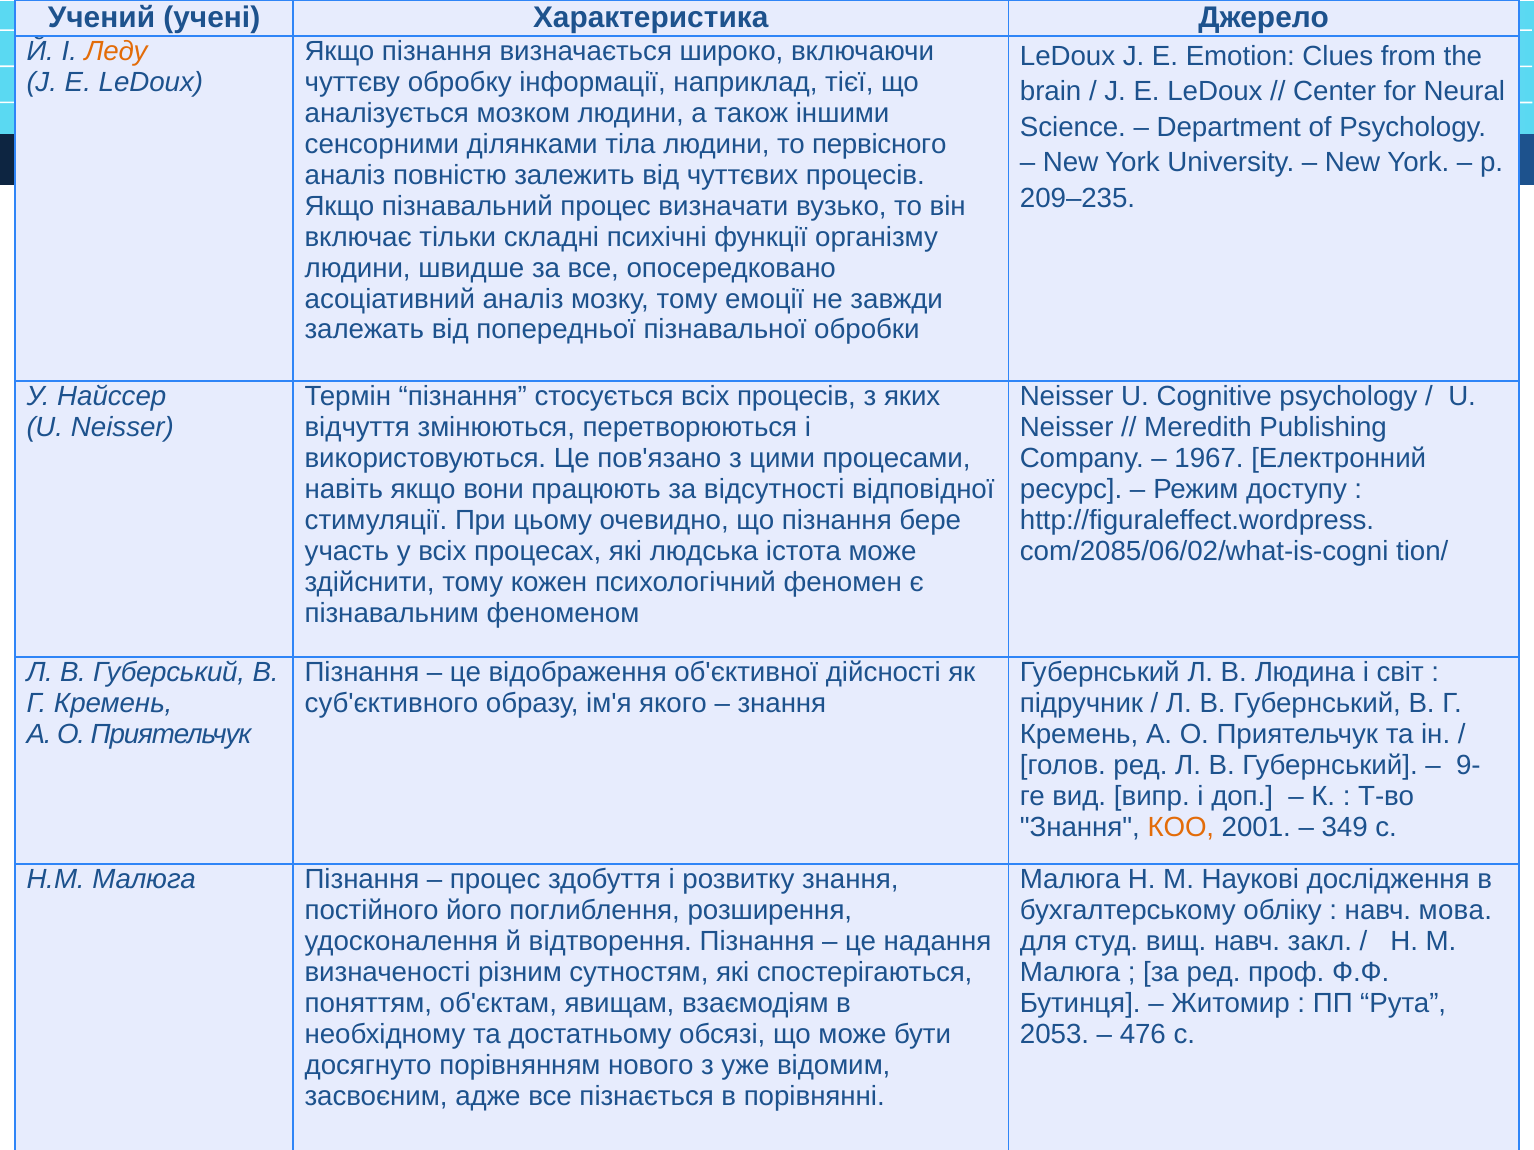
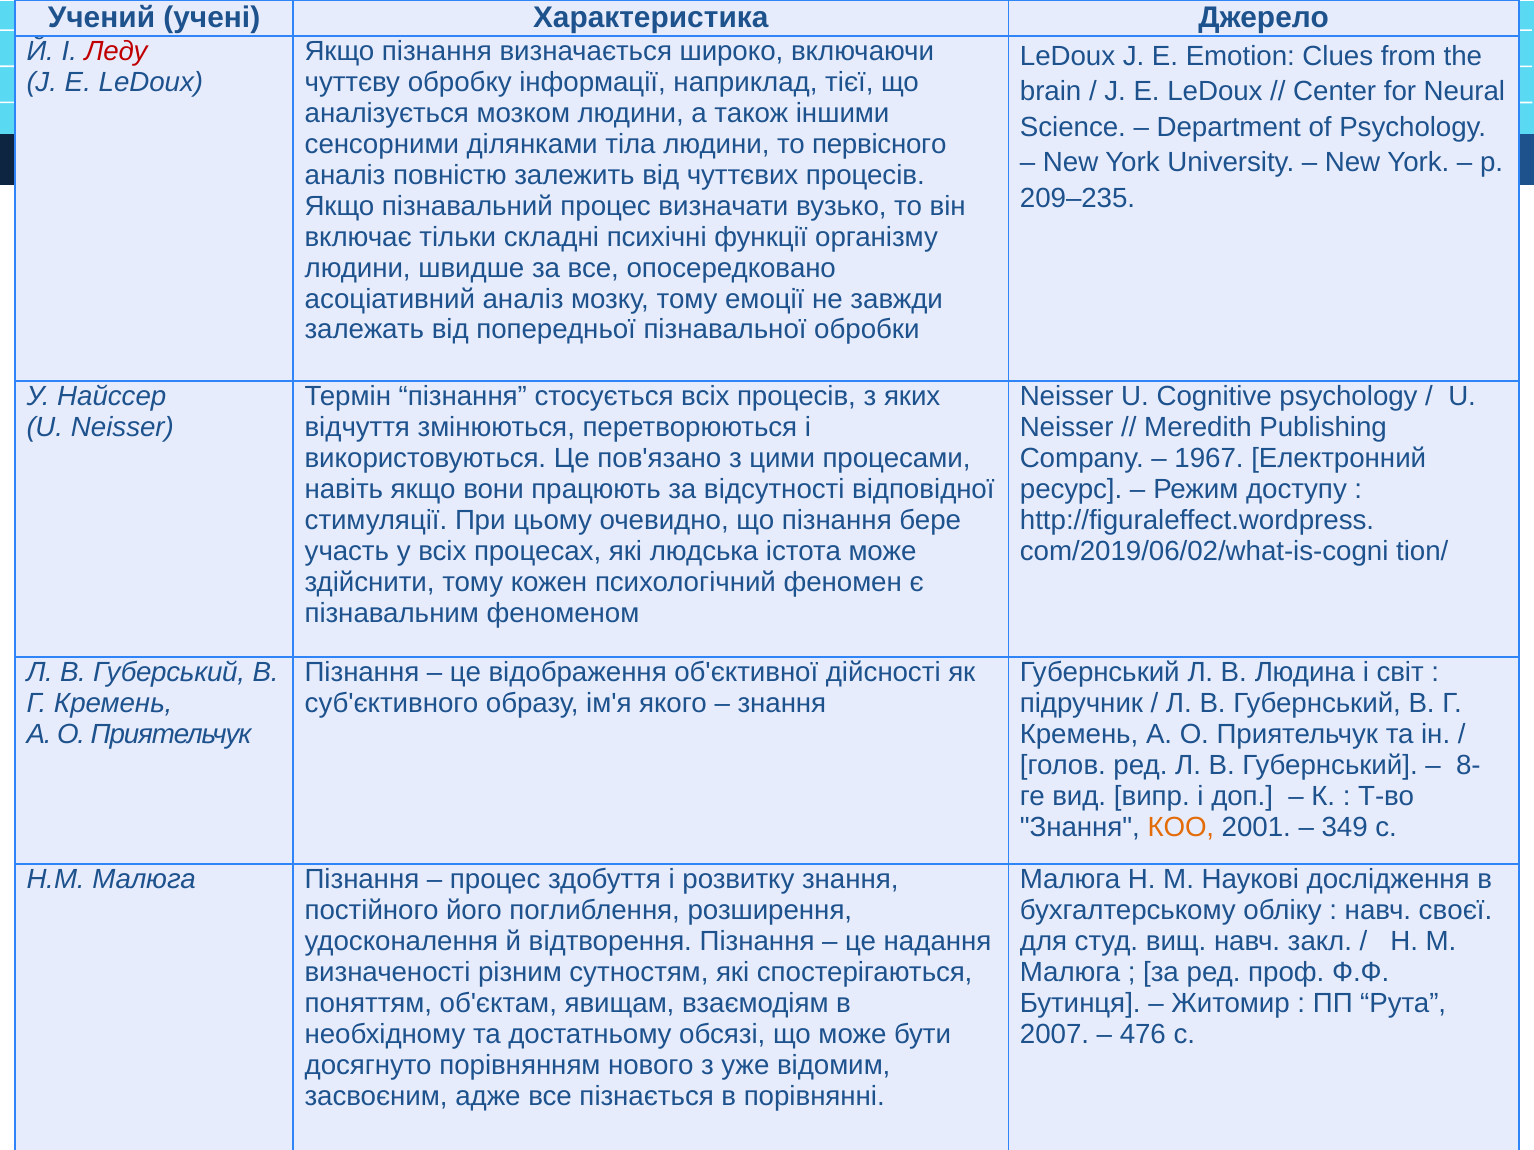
Леду colour: orange -> red (116, 52)
com/2085/06/02/what-is-cogni: com/2085/06/02/what-is-cogni -> com/2019/06/02/what-is-cogni (1204, 551)
9-: 9- -> 8- (1468, 766)
мова: мова -> своєї (1456, 911)
2053: 2053 -> 2007 (1055, 1035)
